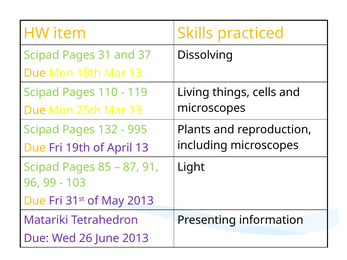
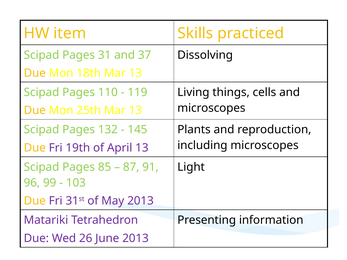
995: 995 -> 145 (137, 130)
